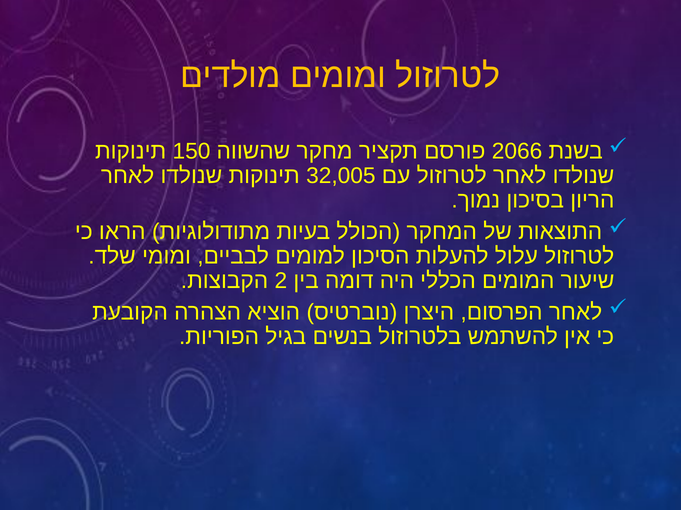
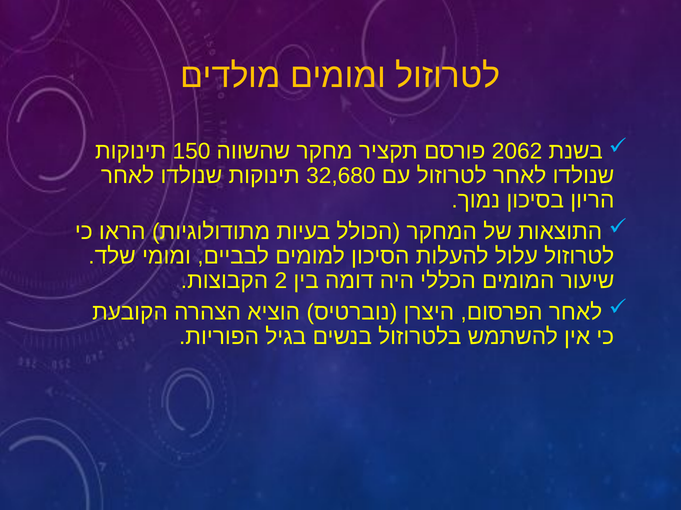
2066: 2066 -> 2062 (517, 151)
32,005: 32,005 -> 32,680 (341, 176)
